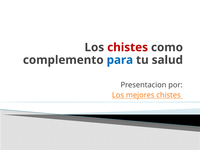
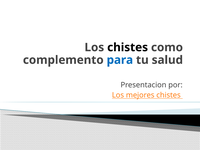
chistes colour: red -> black (128, 47)
